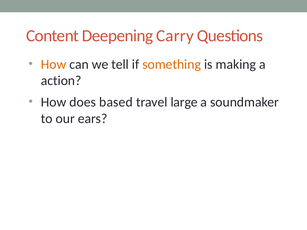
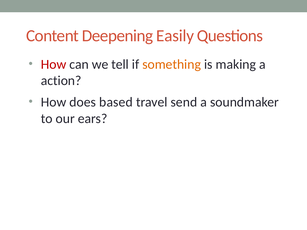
Carry: Carry -> Easily (175, 36)
How colour: orange -> red (54, 64)
large: large -> send (184, 102)
